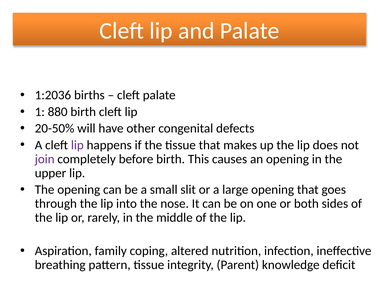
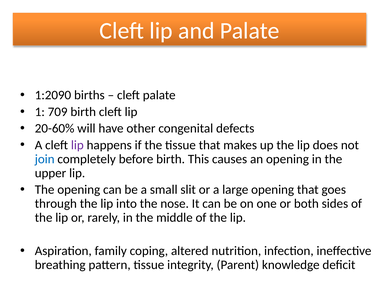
1:2036: 1:2036 -> 1:2090 (53, 95)
880: 880 -> 709 (58, 112)
20-50%: 20-50% -> 20-60% (55, 129)
join colour: purple -> blue (45, 159)
